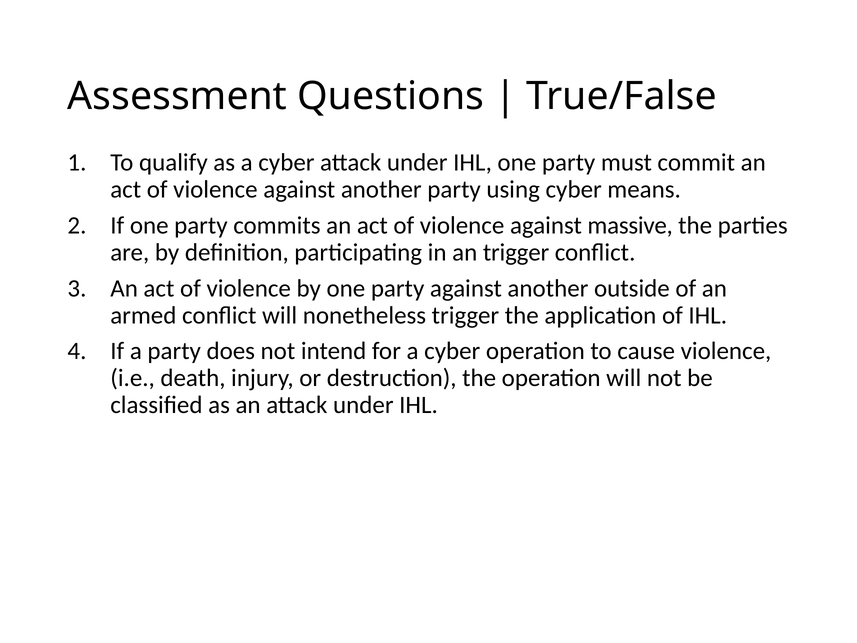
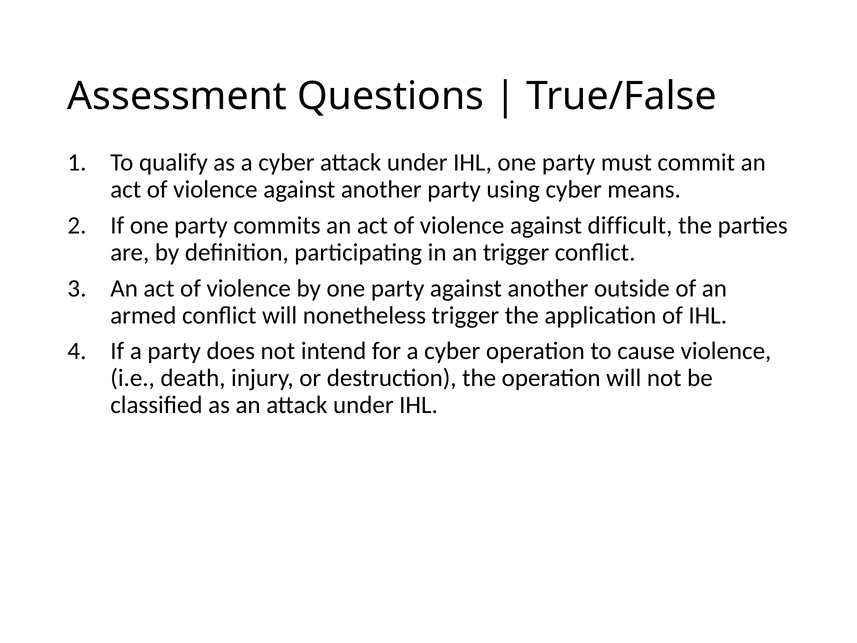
massive: massive -> difficult (630, 225)
